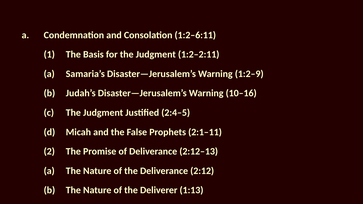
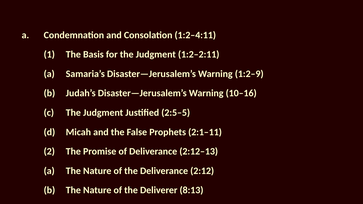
1:2–6:11: 1:2–6:11 -> 1:2–4:11 (195, 35)
2:4–5: 2:4–5 -> 2:5–5 (176, 113)
1:13: 1:13 -> 8:13 (191, 190)
